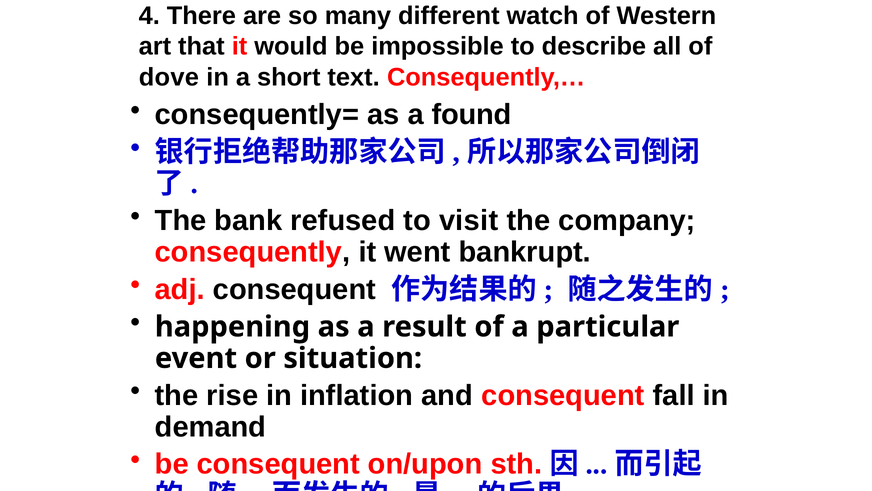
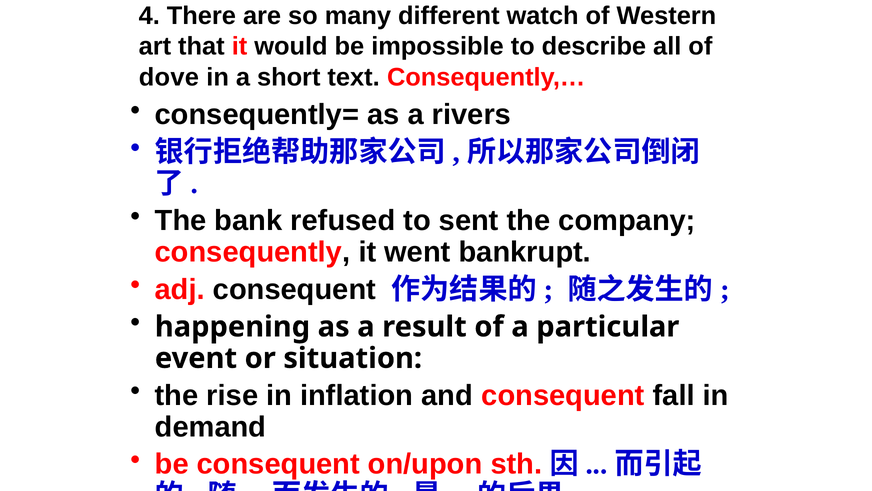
found: found -> rivers (471, 115)
visit: visit -> sent (469, 221)
